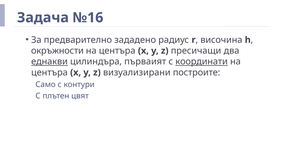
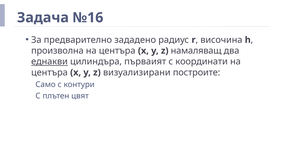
окръжности: окръжности -> произволна (57, 51)
пресичащи: пресичащи -> намаляващ (196, 51)
координати underline: present -> none (202, 62)
